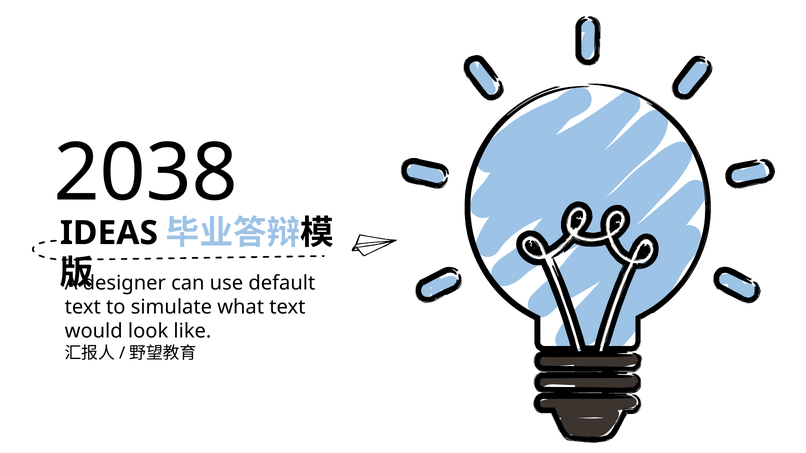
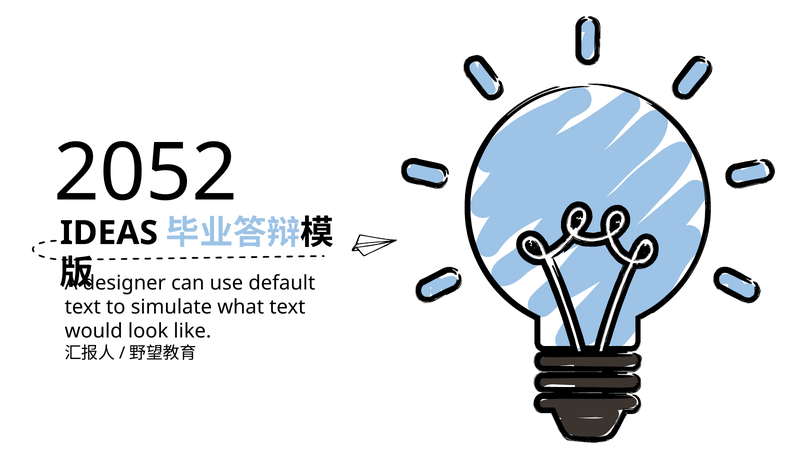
2038: 2038 -> 2052 (146, 173)
